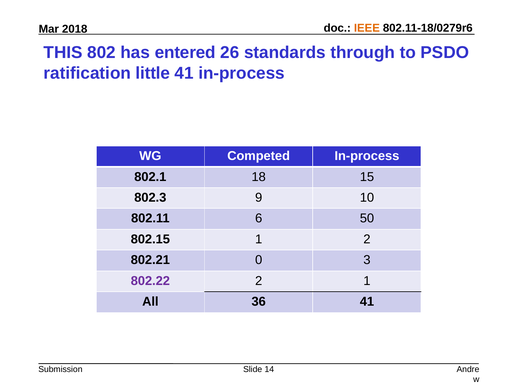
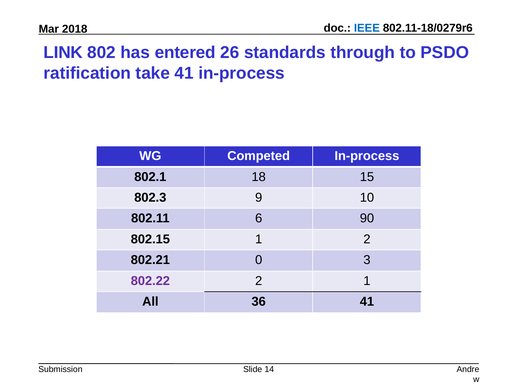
IEEE colour: orange -> blue (367, 28)
THIS: THIS -> LINK (63, 53)
little: little -> take (153, 73)
50: 50 -> 90 (367, 218)
